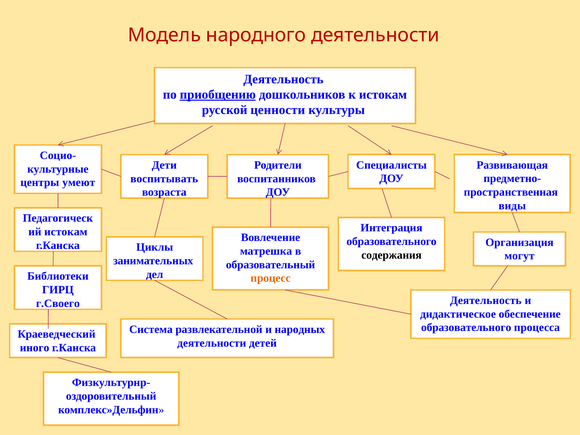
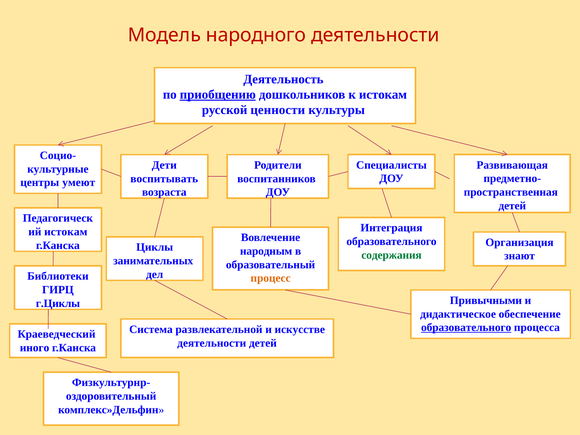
виды: виды -> детей (512, 206)
матрешка: матрешка -> народным (266, 251)
содержания colour: black -> green (391, 255)
могут: могут -> знают (520, 256)
Деятельность: Деятельность -> Привычными (486, 300)
г.Своего: г.Своего -> г.Циклы (58, 303)
образовательного underline: none -> present (466, 327)
народных: народных -> искусстве (300, 329)
